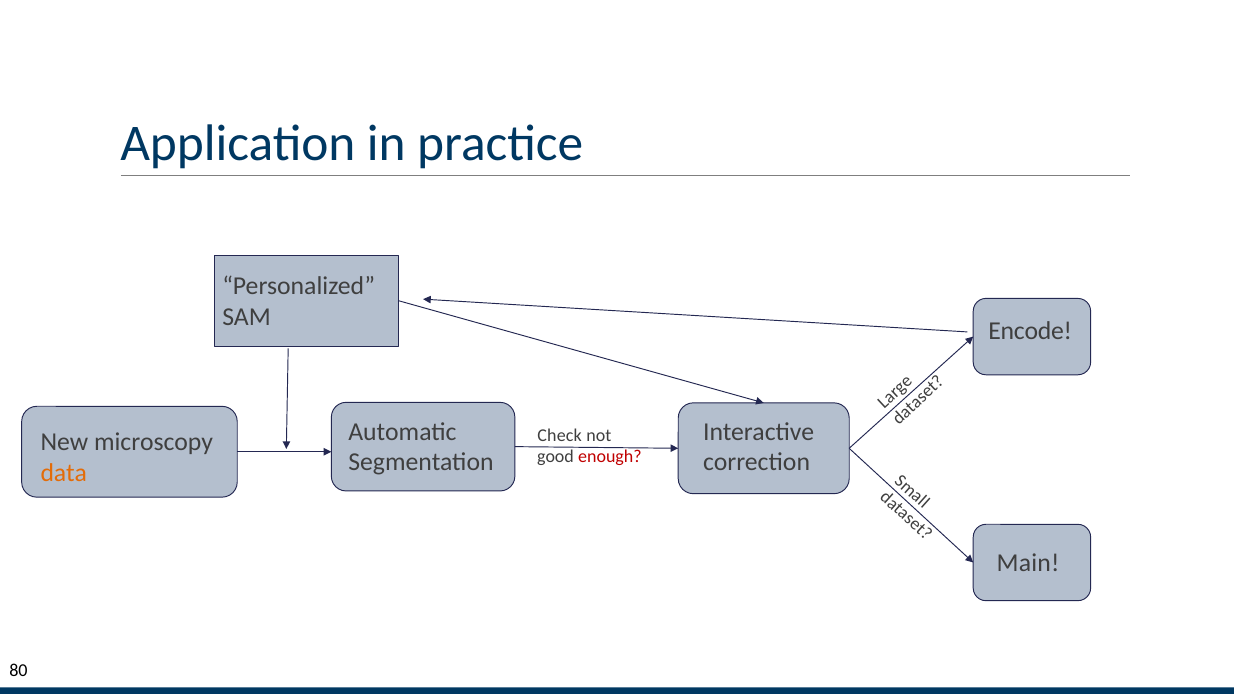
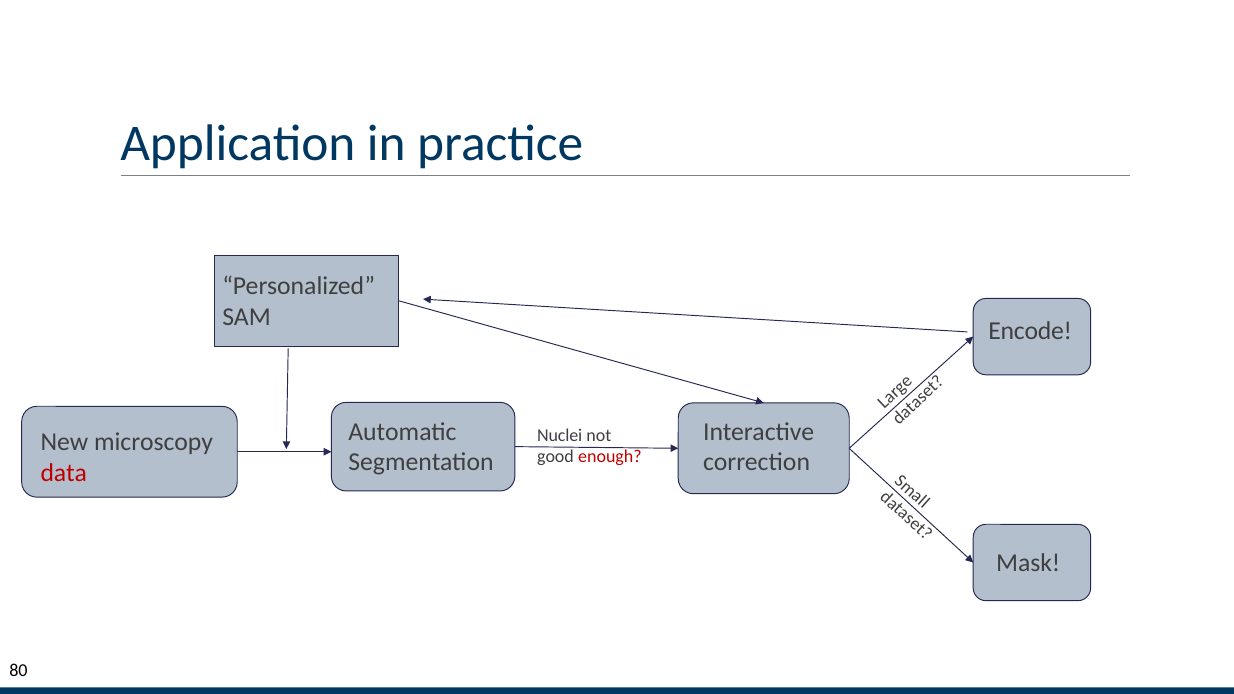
Check: Check -> Nuclei (560, 436)
data colour: orange -> red (64, 473)
Main: Main -> Mask (1028, 563)
